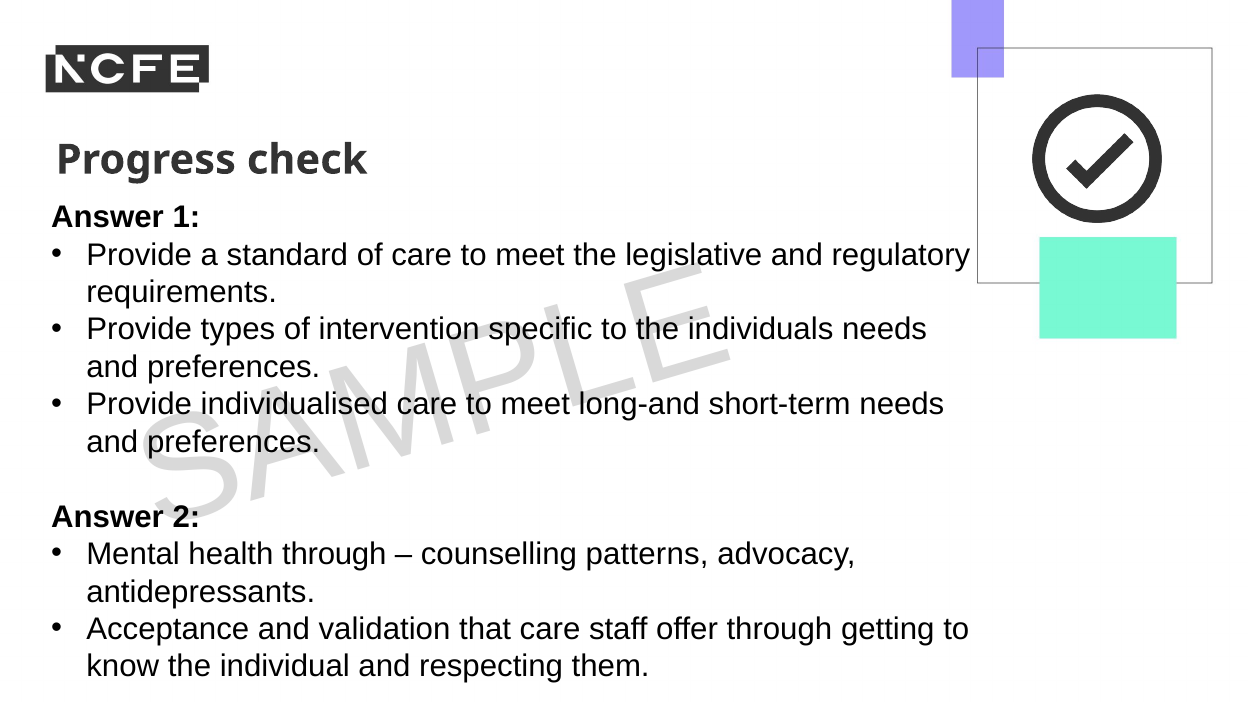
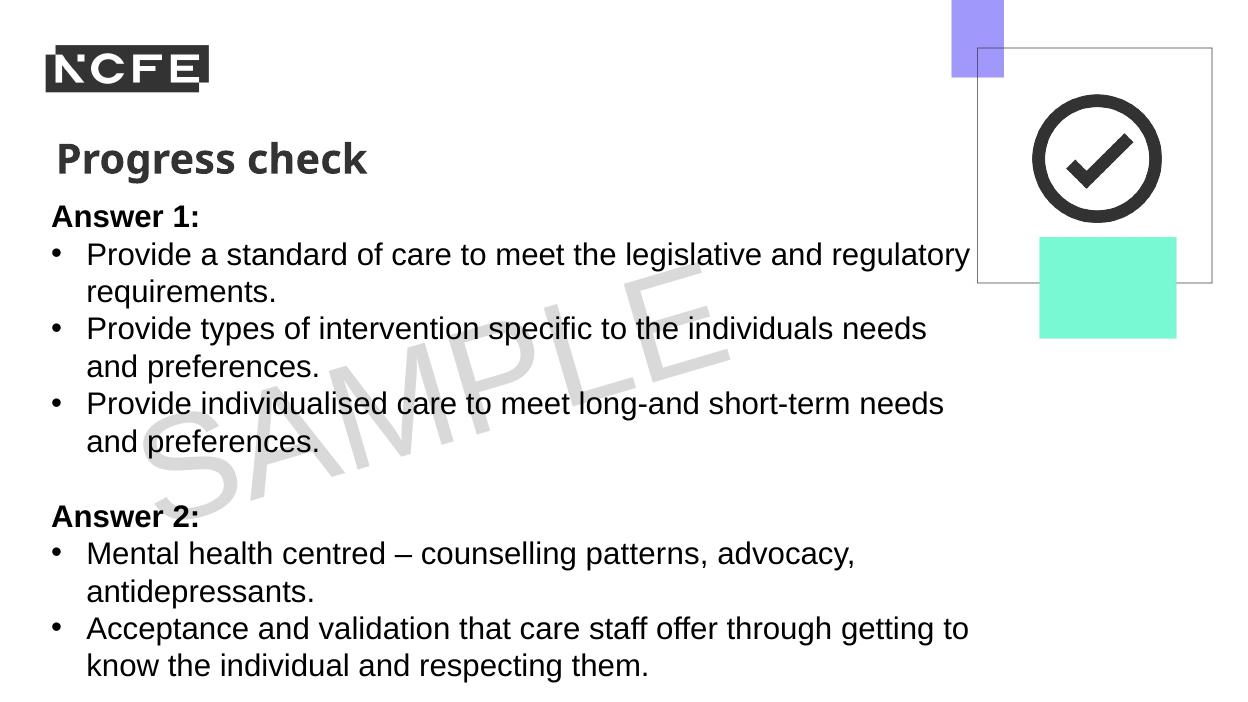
through: through -> centred (334, 554)
